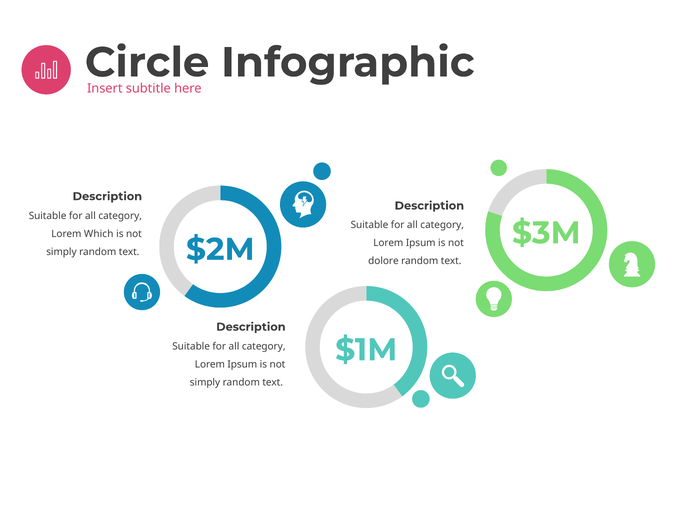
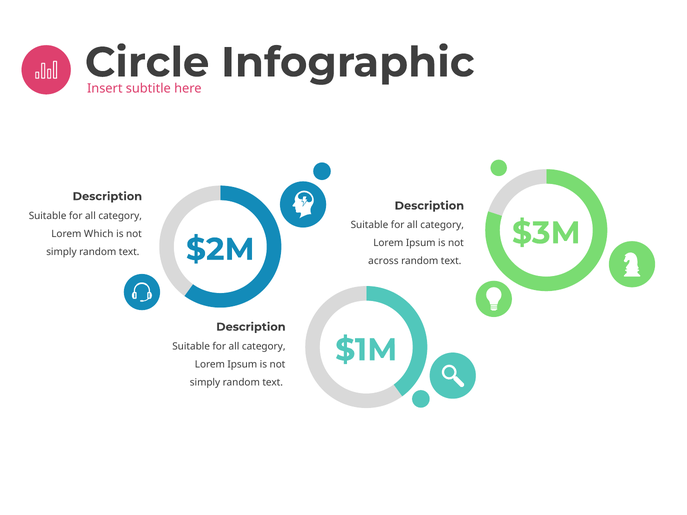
dolore: dolore -> across (383, 261)
